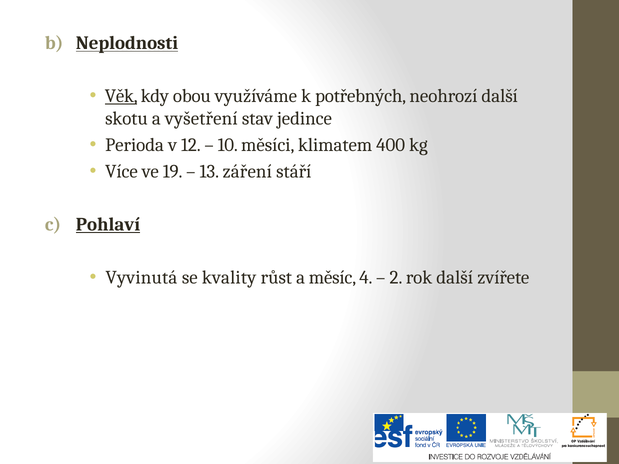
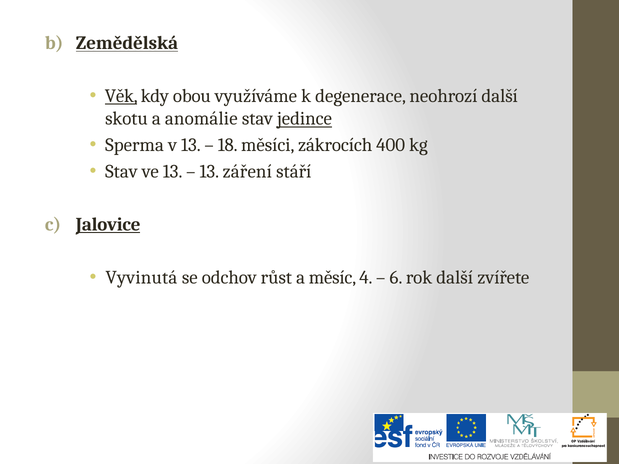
Neplodnosti: Neplodnosti -> Zemědělská (127, 43)
potřebných: potřebných -> degenerace (361, 96)
vyšetření: vyšetření -> anomálie (201, 119)
jedince underline: none -> present (304, 119)
Perioda: Perioda -> Sperma (135, 145)
v 12: 12 -> 13 (191, 145)
10: 10 -> 18 (228, 145)
klimatem: klimatem -> zákrocích (335, 145)
Více: Více -> Stav (121, 172)
ve 19: 19 -> 13 (173, 172)
Pohlaví: Pohlaví -> Jalovice (108, 225)
kvality: kvality -> odchov (229, 278)
2: 2 -> 6 (396, 278)
